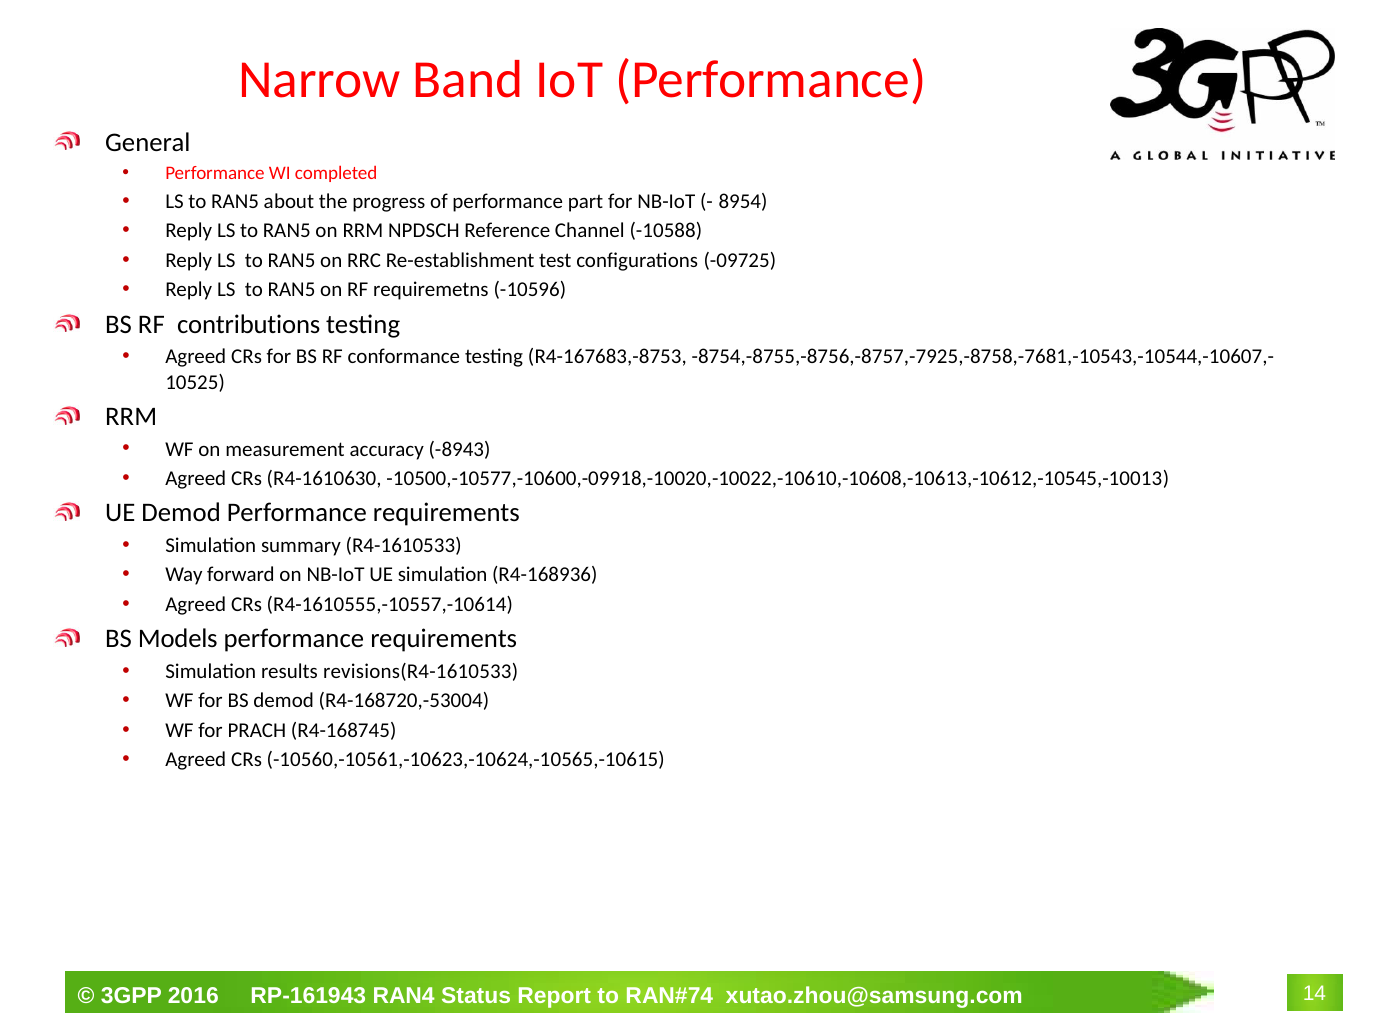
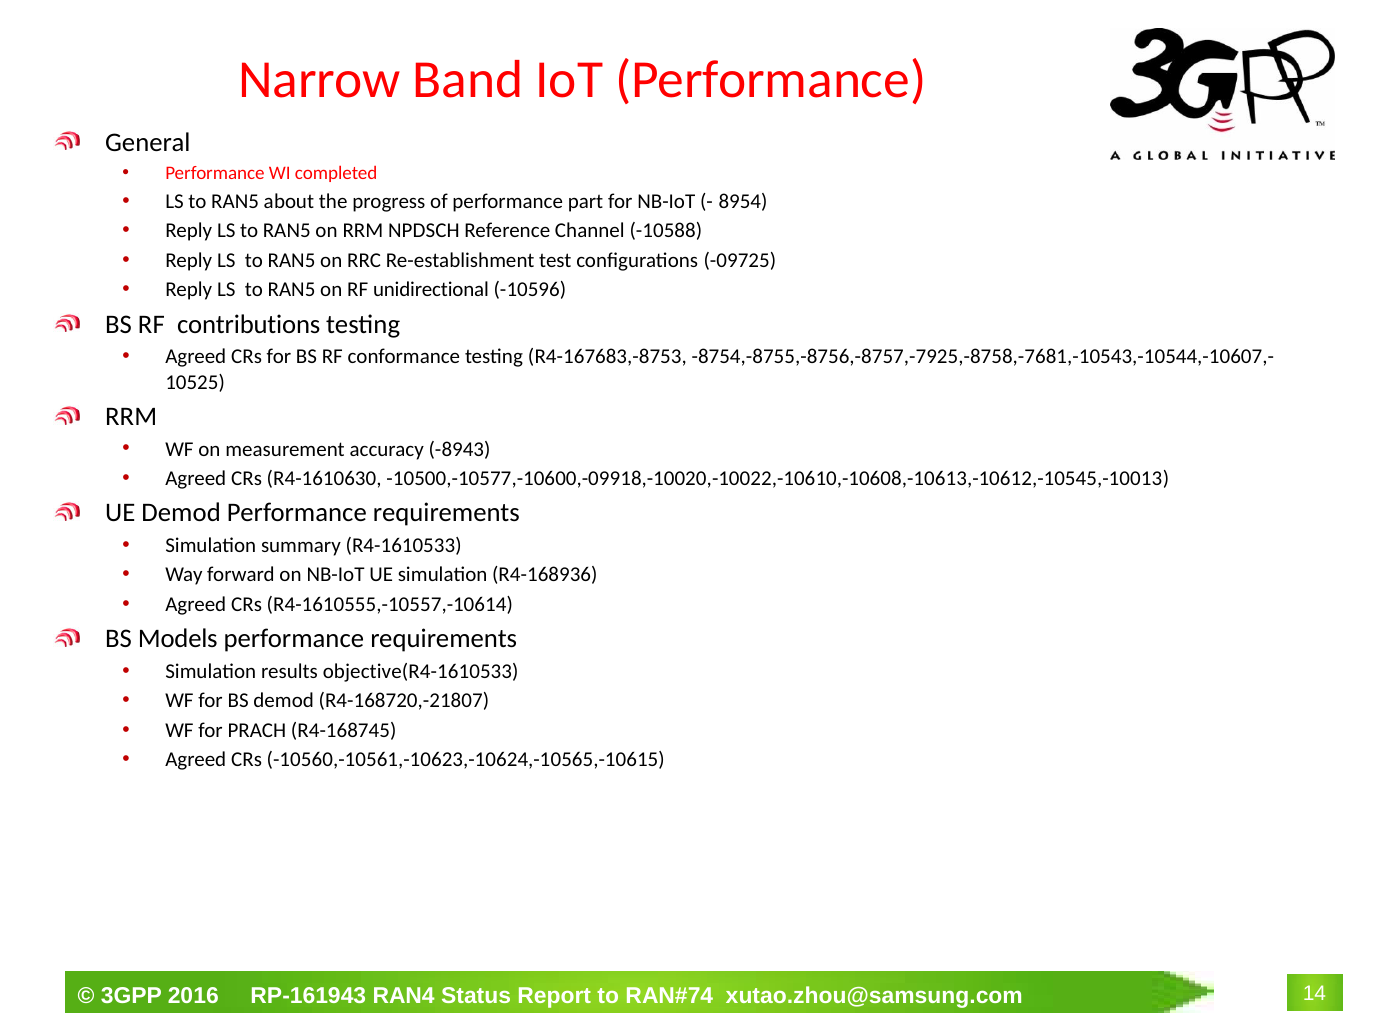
requiremetns: requiremetns -> unidirectional (431, 290)
revisions(R4-1610533: revisions(R4-1610533 -> objective(R4-1610533 (421, 671)
R4-168720,-53004: R4-168720,-53004 -> R4-168720,-21807 (404, 700)
